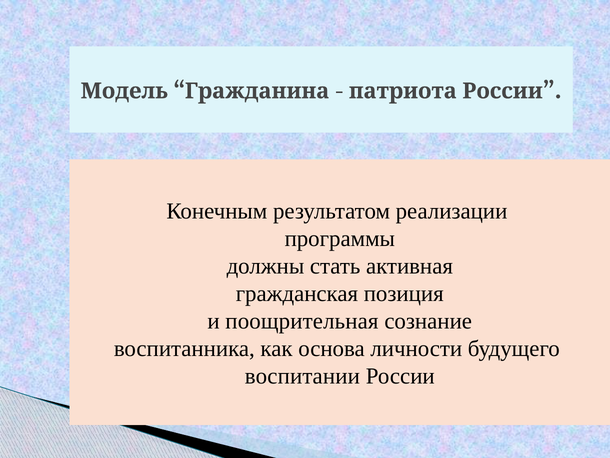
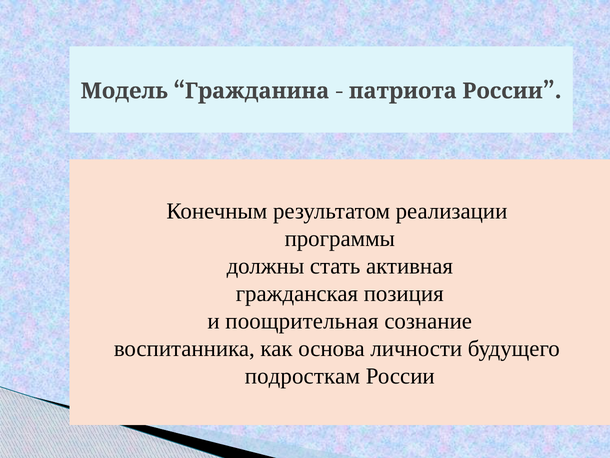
воспитании: воспитании -> подросткам (302, 376)
